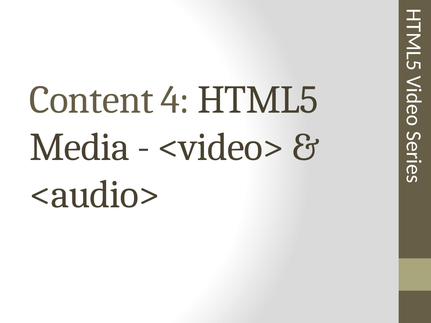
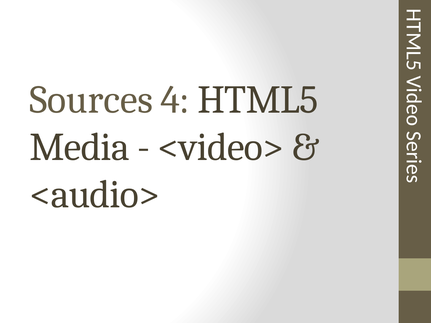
Content: Content -> Sources (91, 100)
